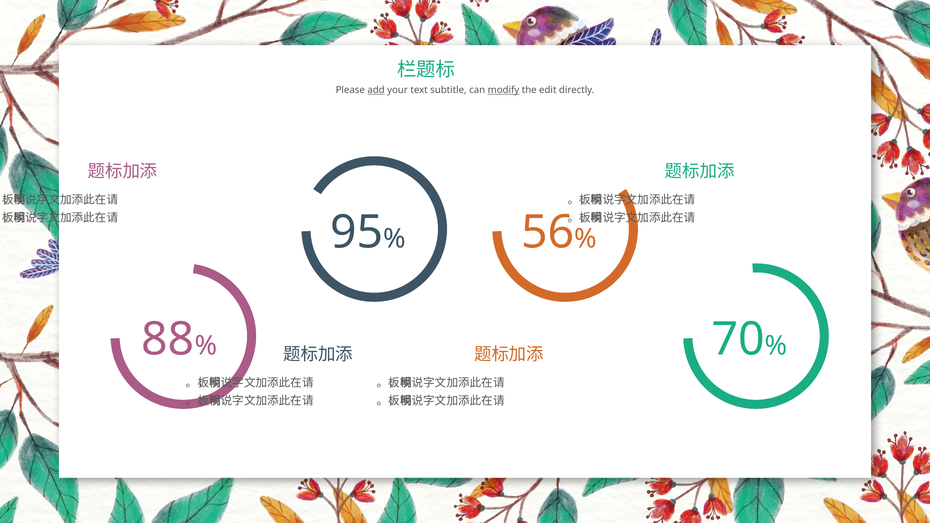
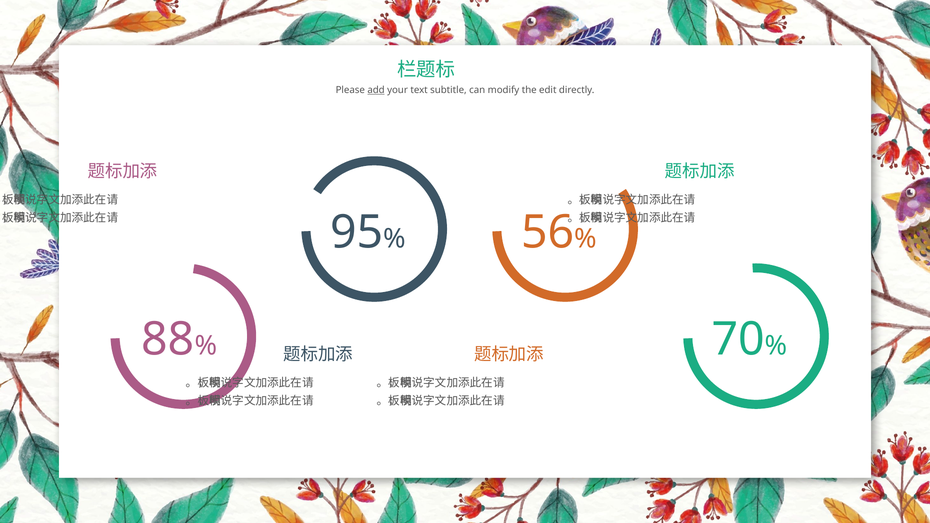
modify underline: present -> none (504, 90)
